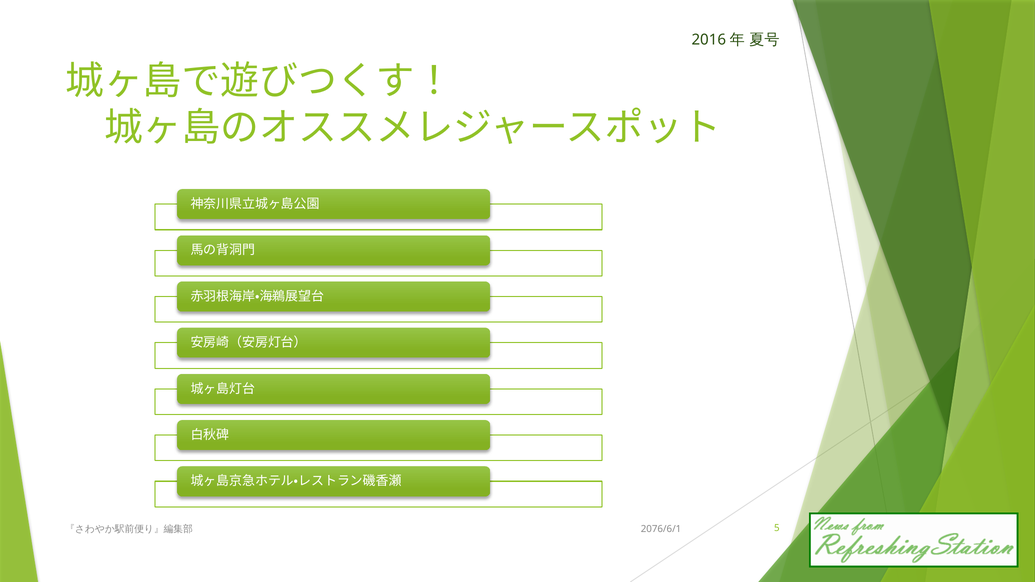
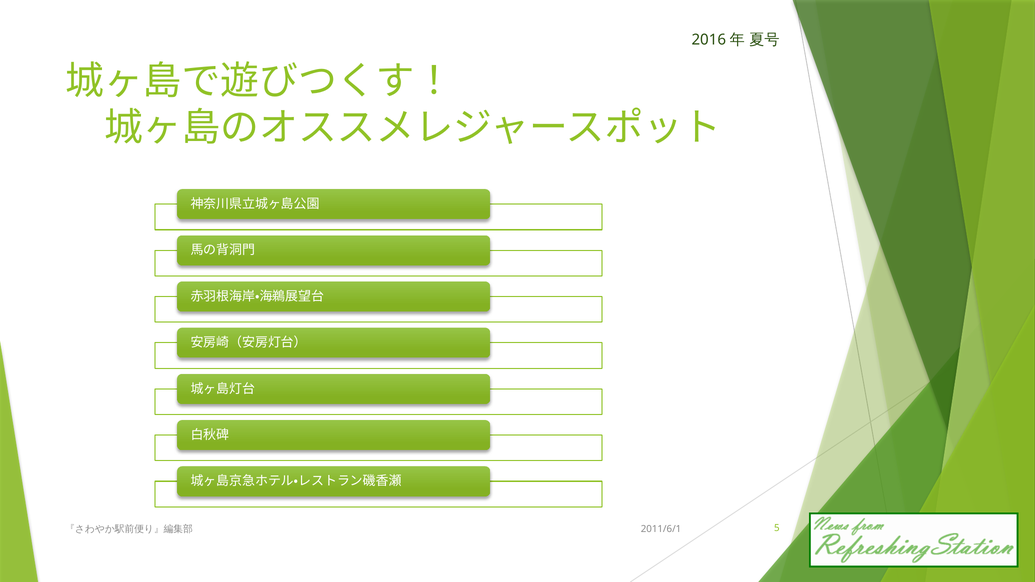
2076/6/1: 2076/6/1 -> 2011/6/1 (661, 529)
